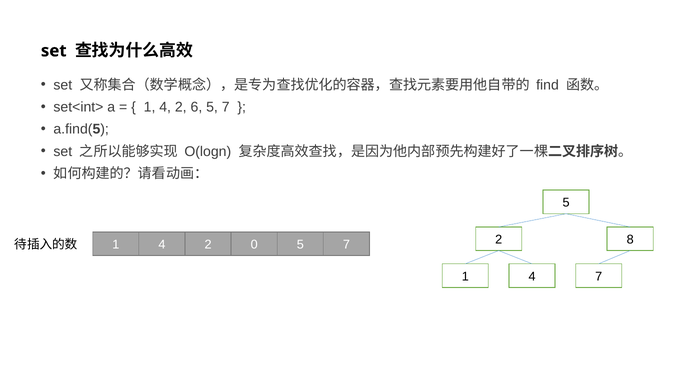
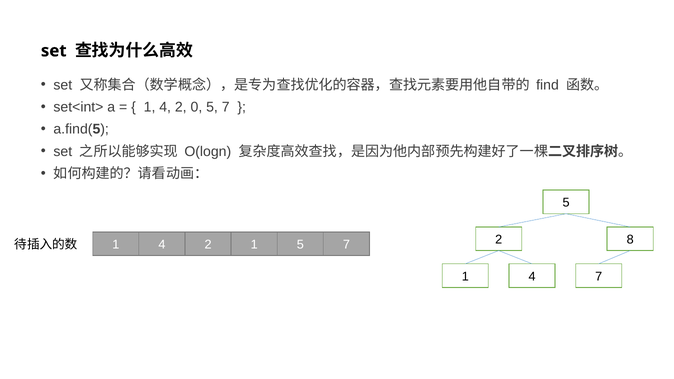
6: 6 -> 0 (196, 107)
2 0: 0 -> 1 (254, 245)
